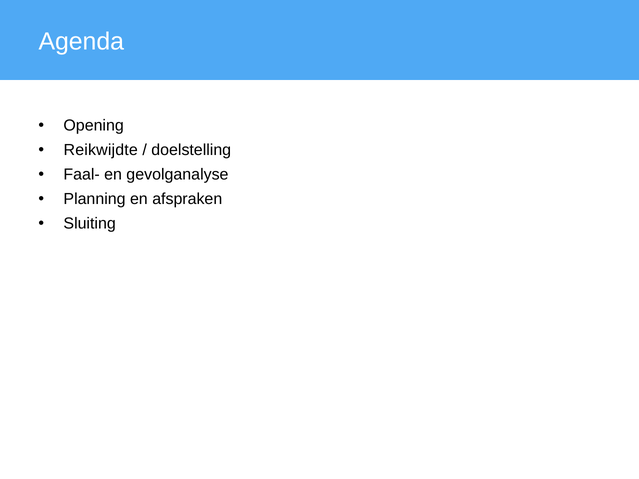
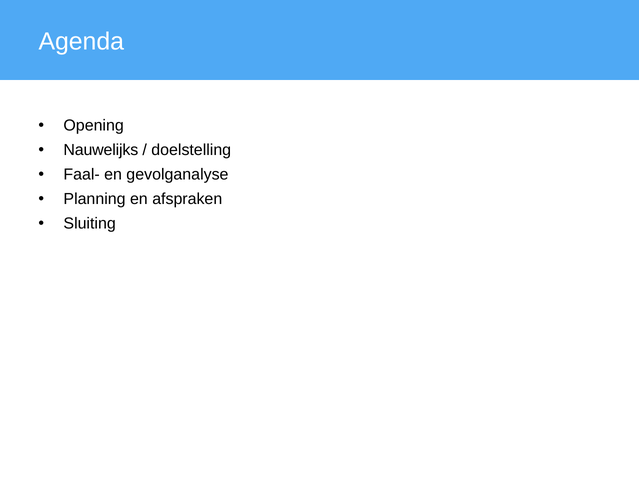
Reikwijdte: Reikwijdte -> Nauwelijks (101, 150)
